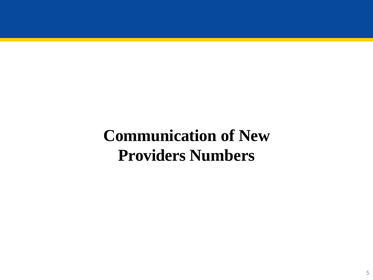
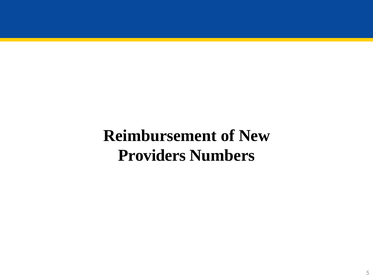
Communication: Communication -> Reimbursement (160, 135)
